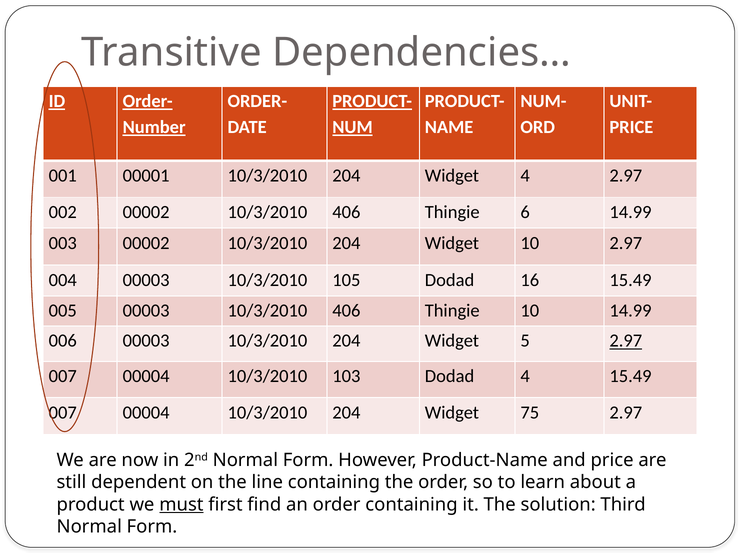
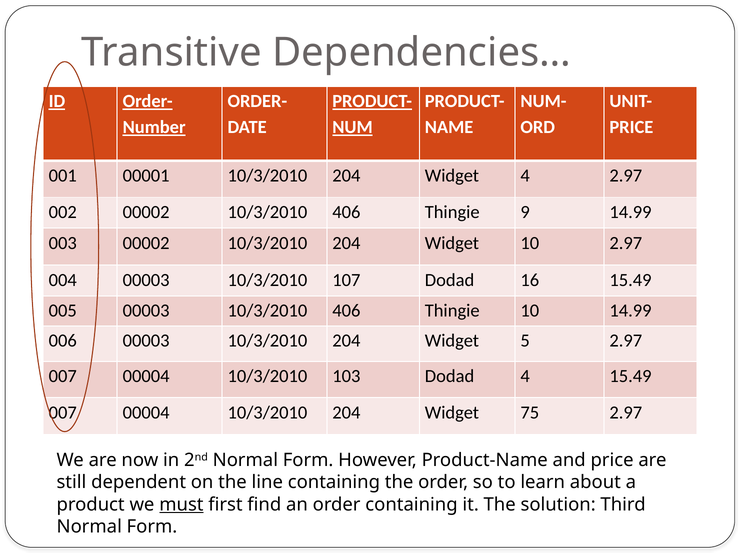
6: 6 -> 9 (525, 212)
105: 105 -> 107 (346, 280)
2.97 underline: present -> none (626, 341)
